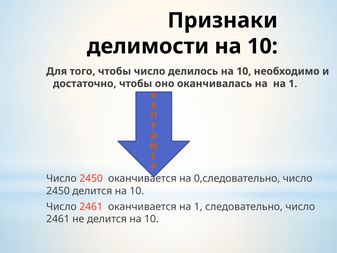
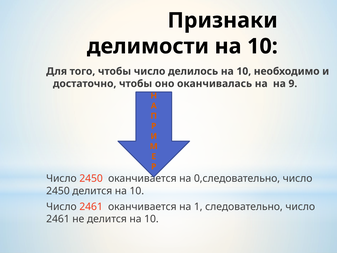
на на 1: 1 -> 9 (293, 84)
